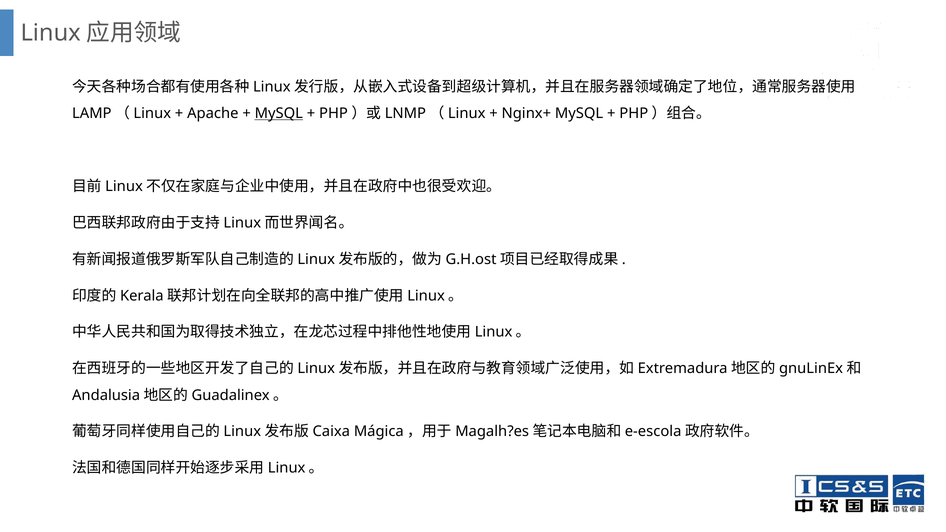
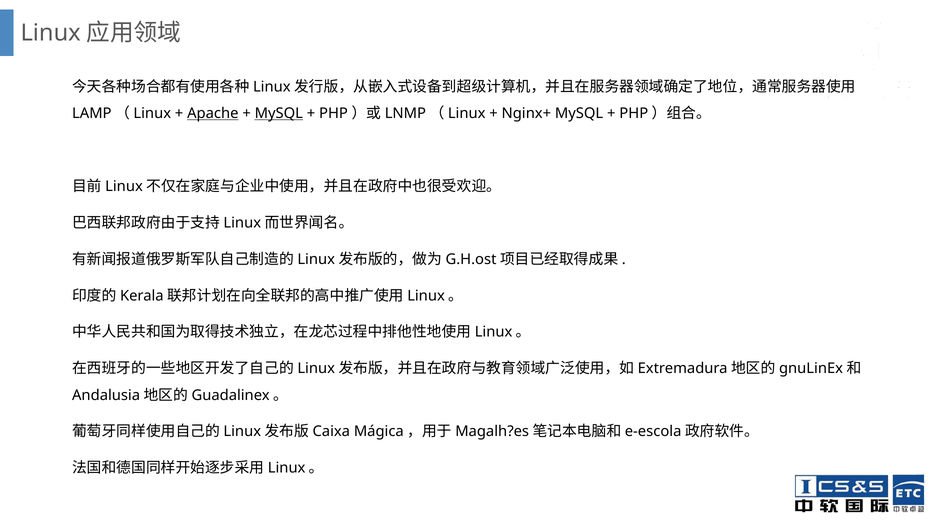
Apache underline: none -> present (213, 113)
